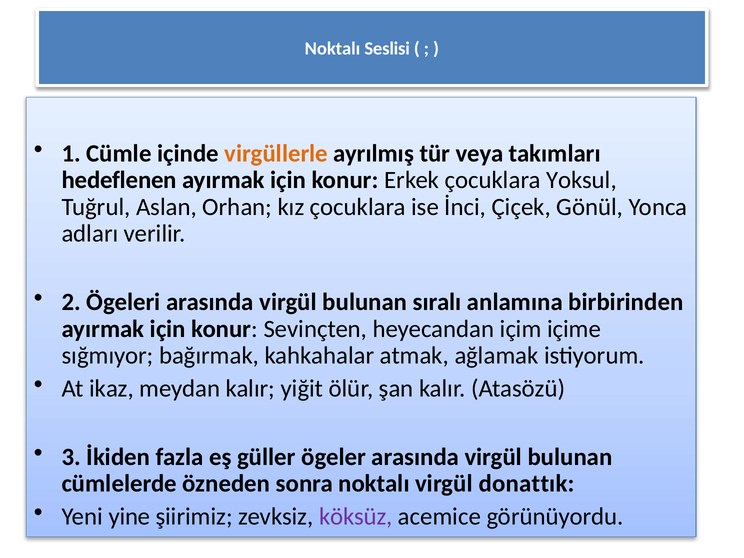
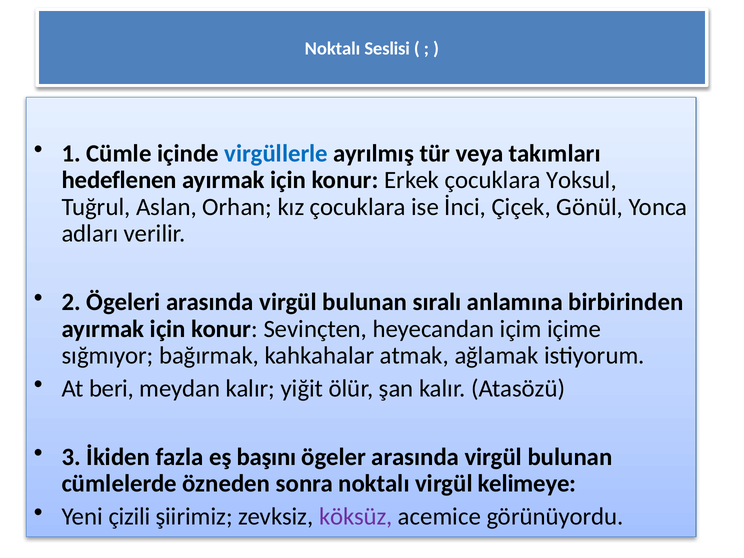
virgüllerle colour: orange -> blue (276, 153)
ikaz: ikaz -> beri (112, 388)
güller: güller -> başını (267, 457)
donattık: donattık -> kelimeye (527, 484)
yine: yine -> çizili (129, 516)
